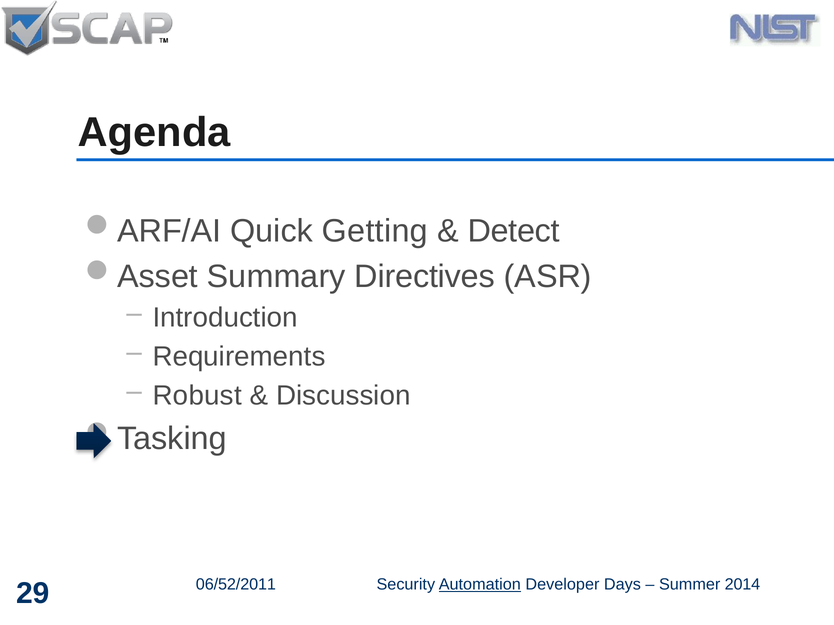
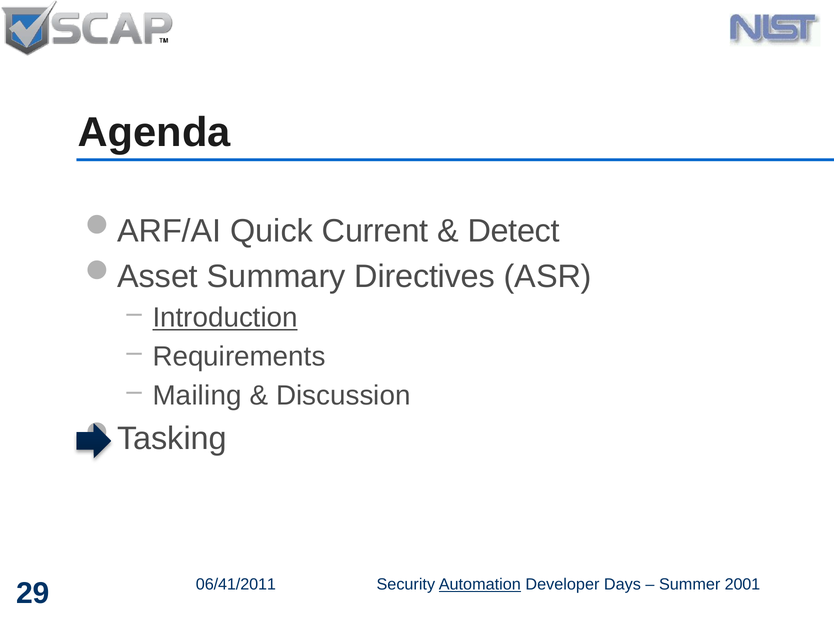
Getting: Getting -> Current (375, 231)
Introduction underline: none -> present (225, 318)
Robust: Robust -> Mailing (197, 396)
06/52/2011: 06/52/2011 -> 06/41/2011 (236, 585)
2014: 2014 -> 2001 (742, 585)
